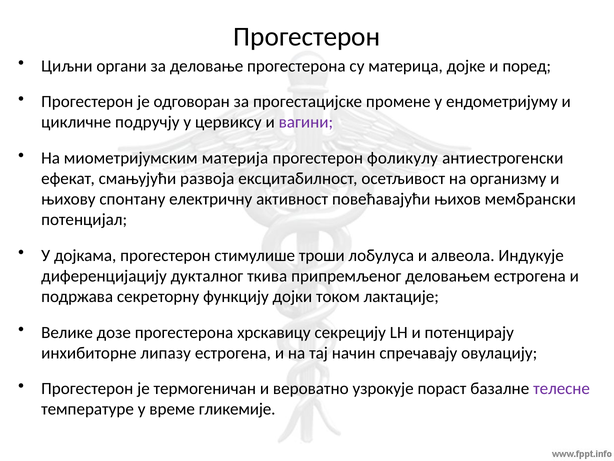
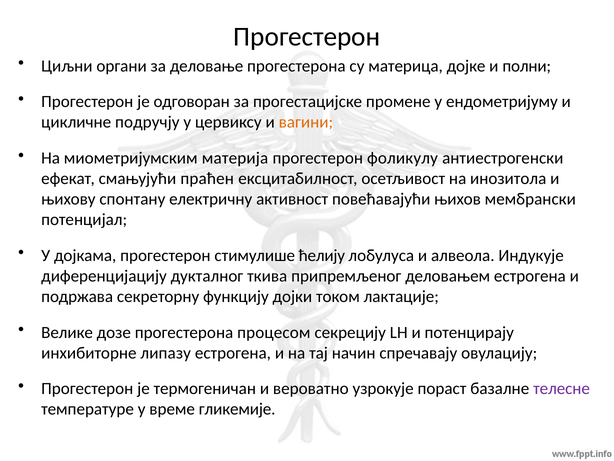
поред: поред -> полни (527, 66)
вагини colour: purple -> orange (306, 122)
развоја: развоја -> праћен (207, 178)
организму: организму -> инозитола (508, 178)
троши: троши -> ћелију (322, 255)
хрскавицу: хрскавицу -> процесом (274, 332)
